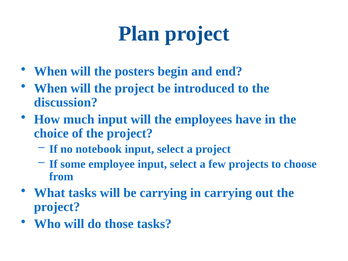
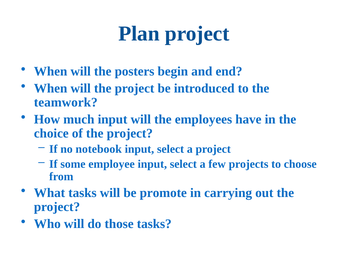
discussion: discussion -> teamwork (66, 102)
be carrying: carrying -> promote (163, 193)
